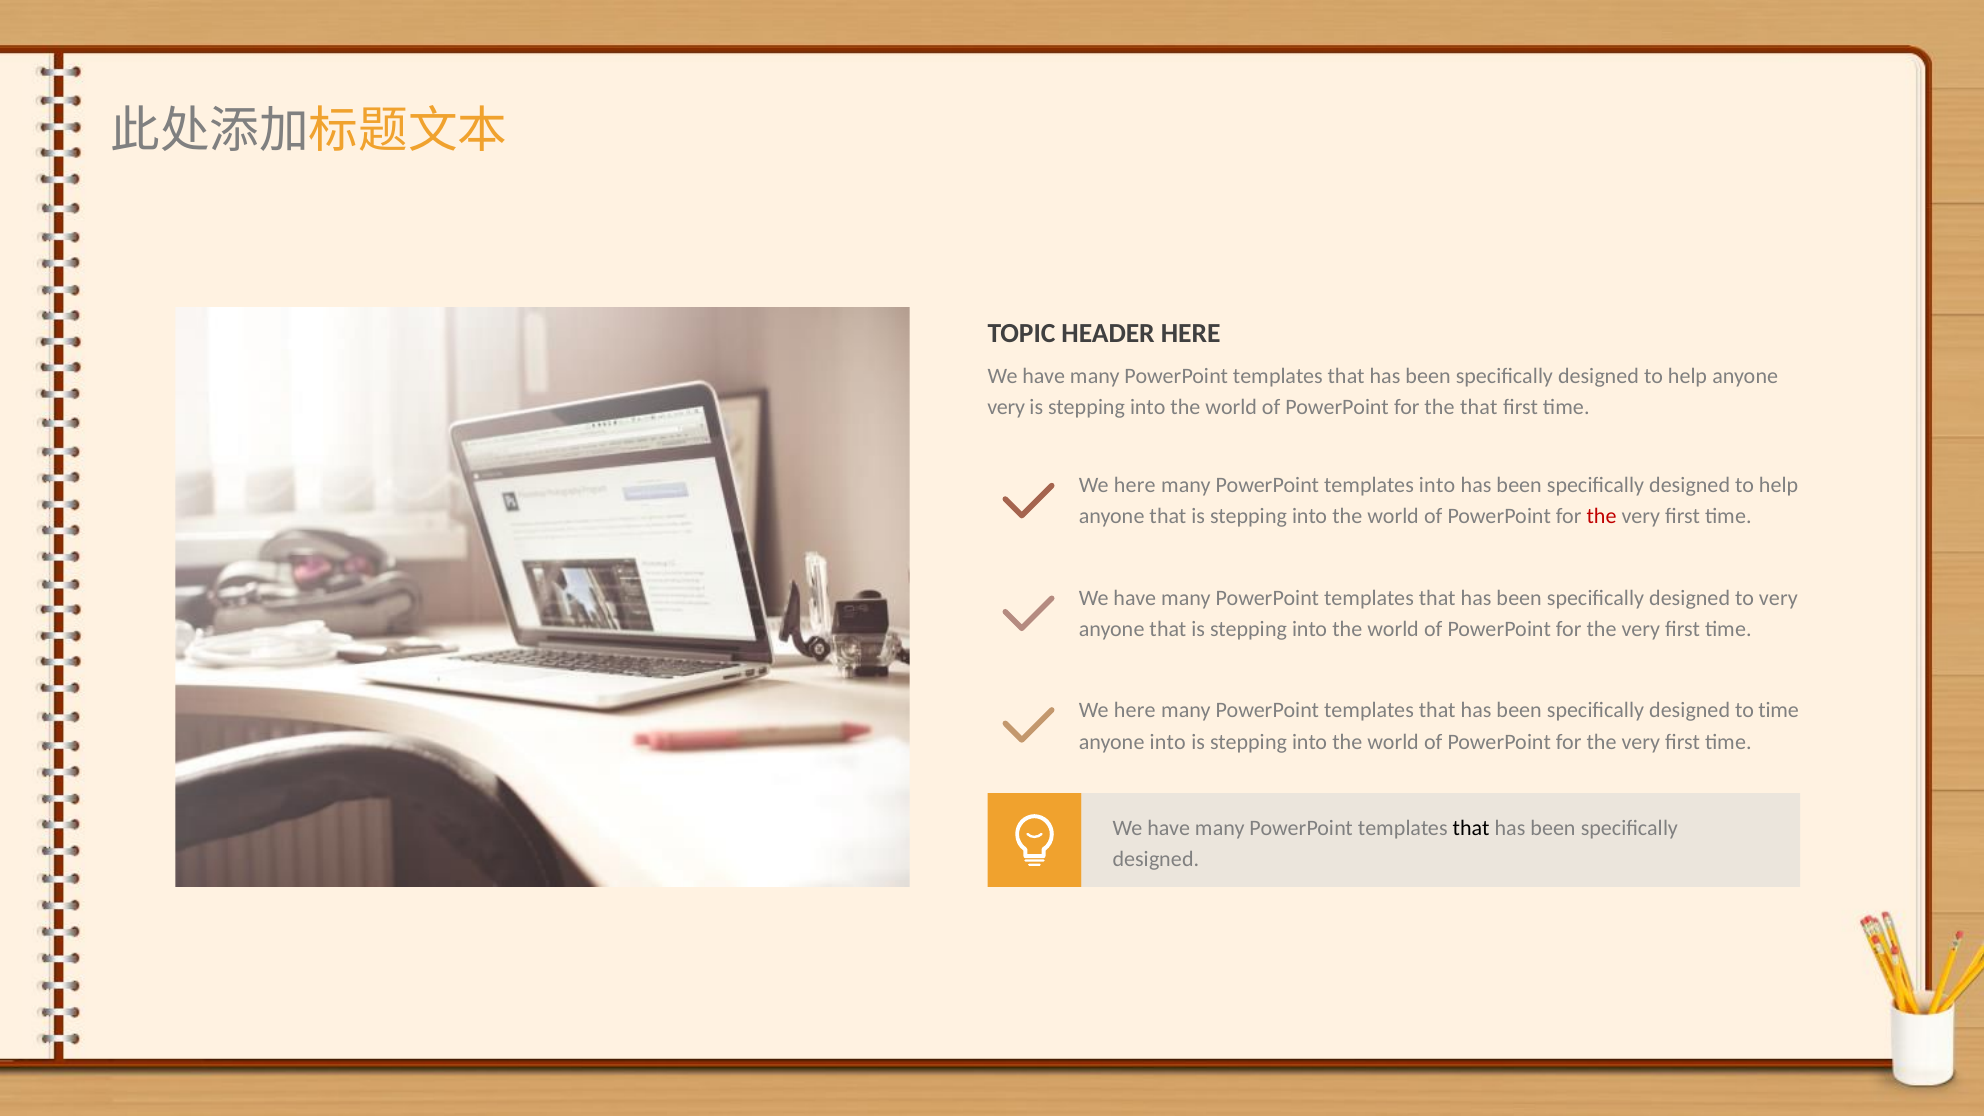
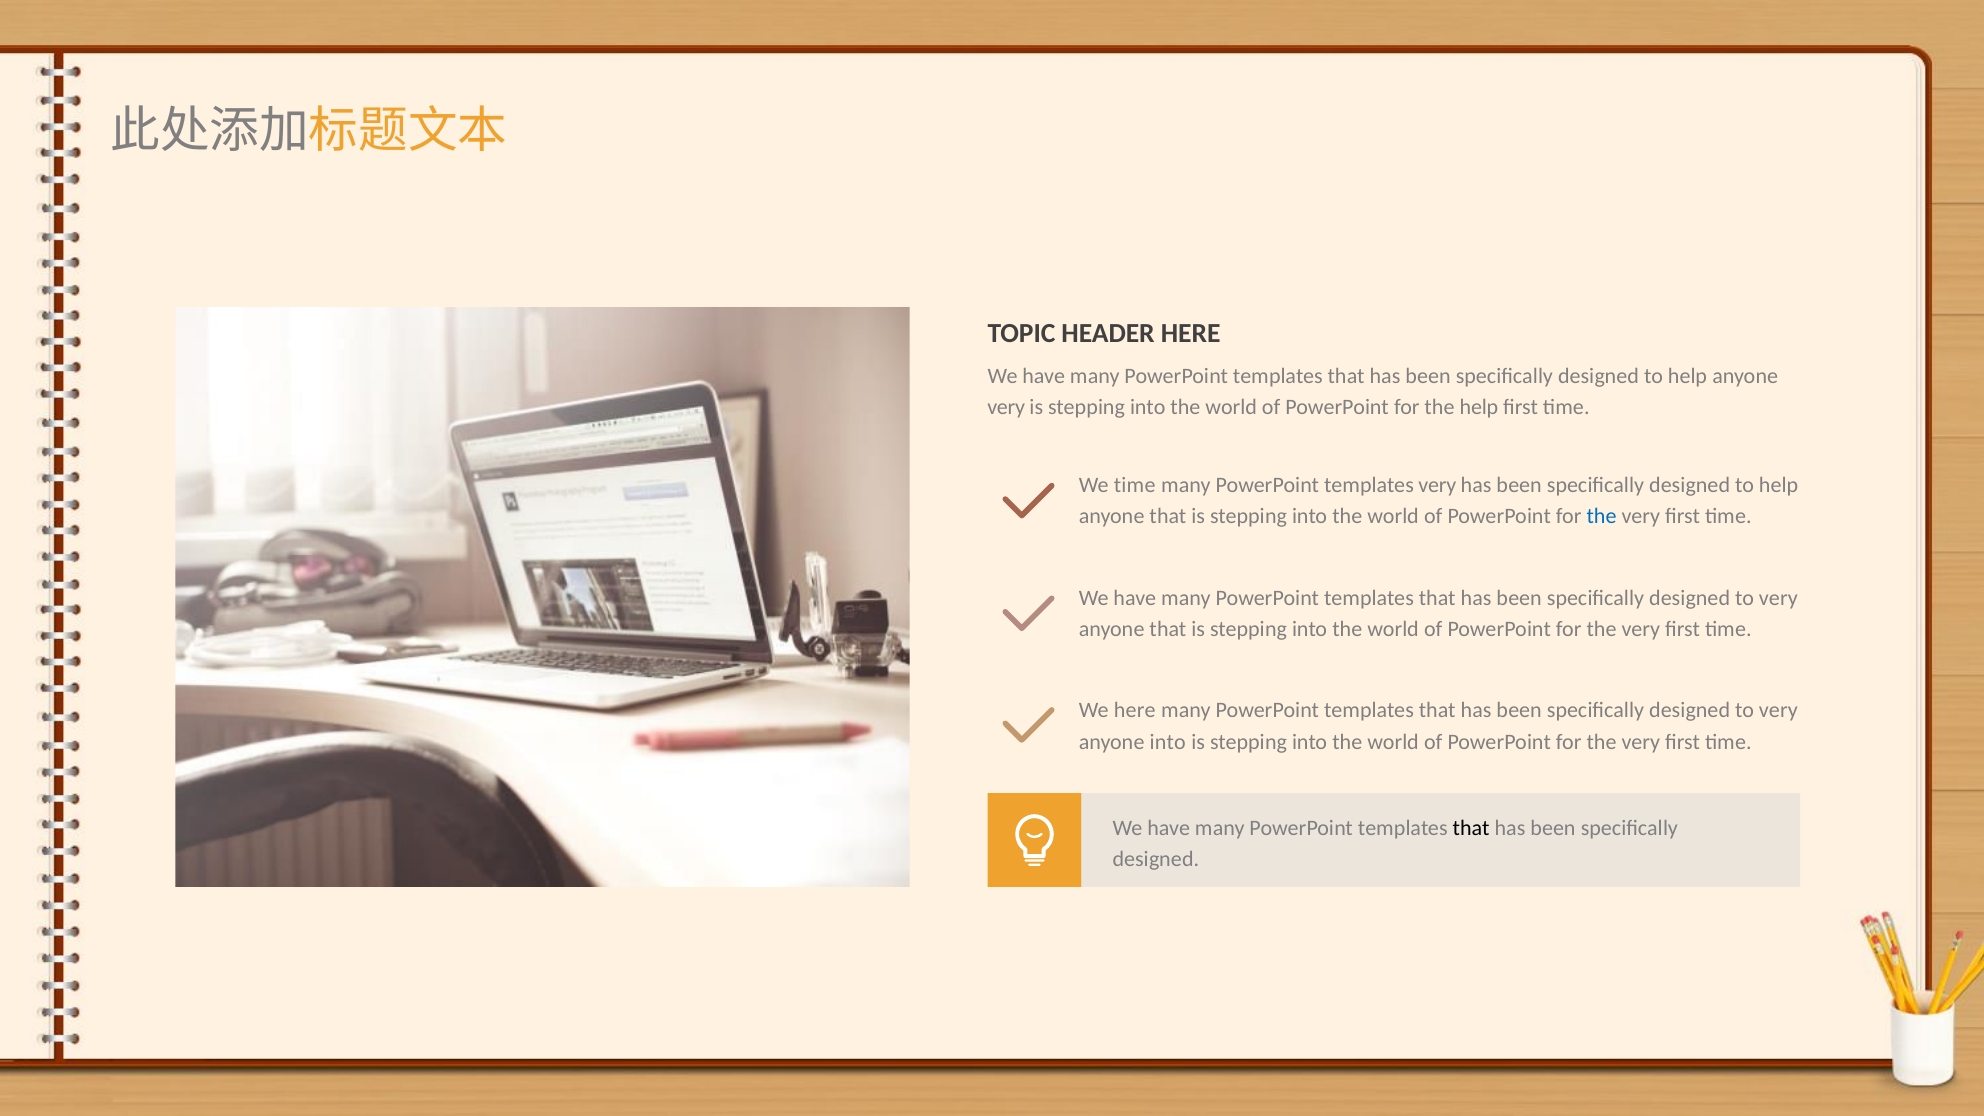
the that: that -> help (1479, 407)
here: here -> time (1135, 485)
templates into: into -> very (1437, 485)
the colour: red -> blue (1602, 517)
time: time -> very (1778, 711)
